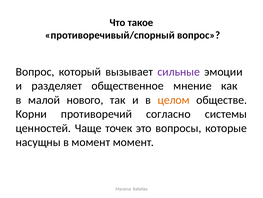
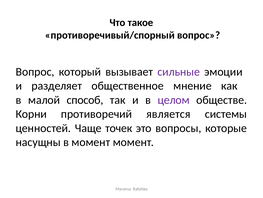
нового: нового -> способ (85, 100)
целом colour: orange -> purple (174, 100)
согласно: согласно -> является (168, 114)
